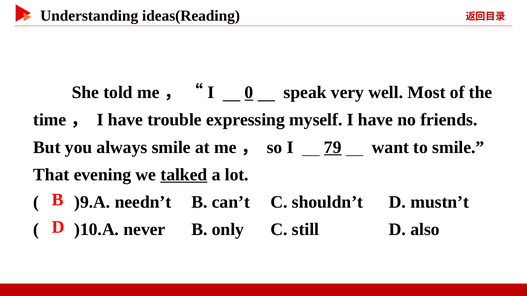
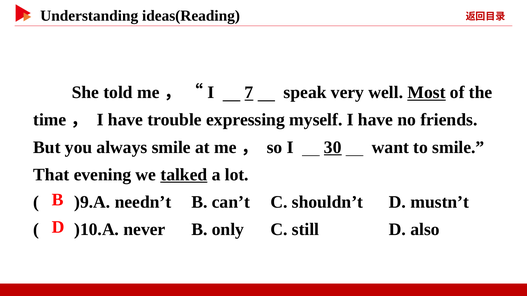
0: 0 -> 7 (249, 93)
Most underline: none -> present (427, 93)
79: 79 -> 30 (333, 147)
